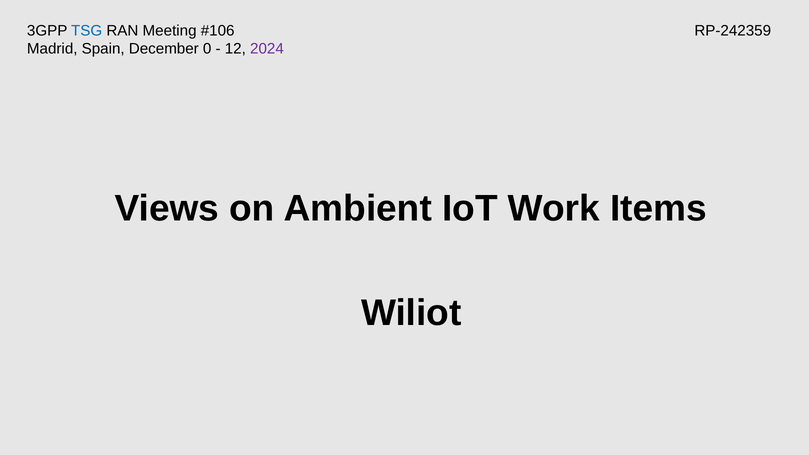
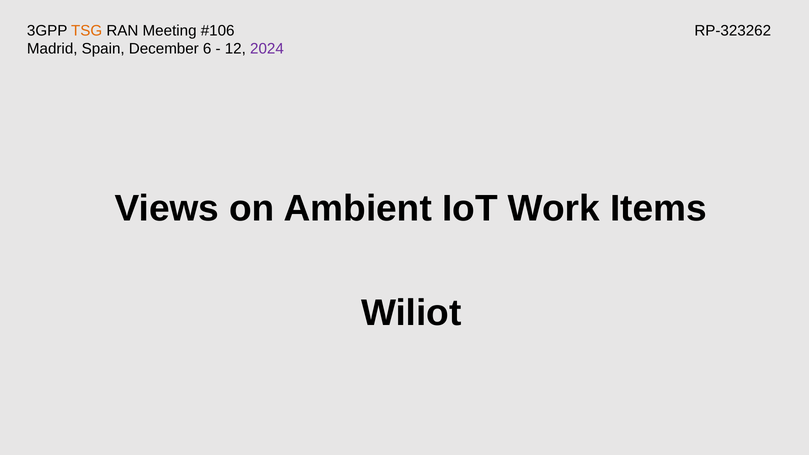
TSG colour: blue -> orange (87, 31)
RP-242359: RP-242359 -> RP-323262 (733, 31)
0: 0 -> 6 (207, 49)
